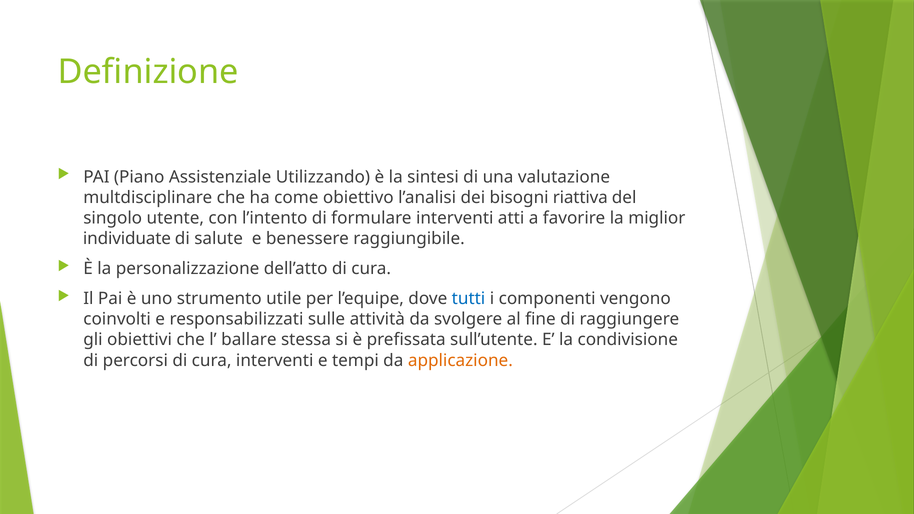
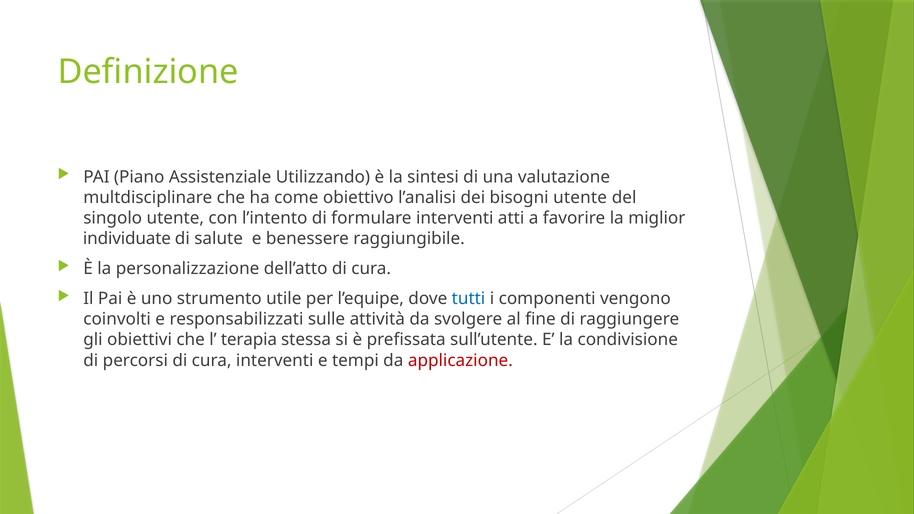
bisogni riattiva: riattiva -> utente (580, 197)
ballare: ballare -> terapia (249, 340)
applicazione colour: orange -> red (460, 360)
